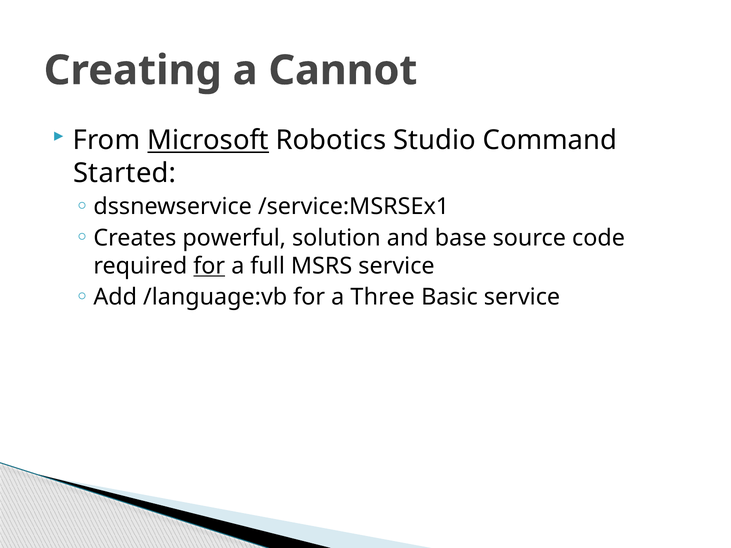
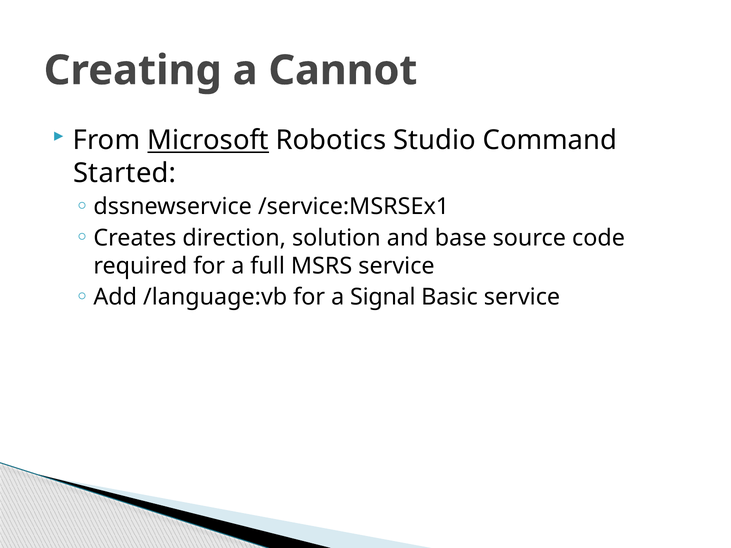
powerful: powerful -> direction (234, 238)
for underline: present -> none (209, 266)
Three: Three -> Signal (383, 297)
